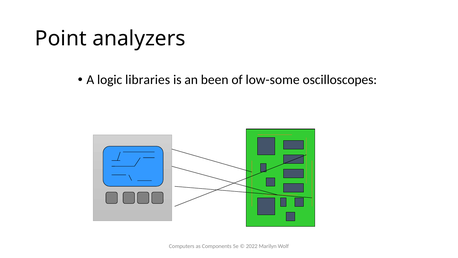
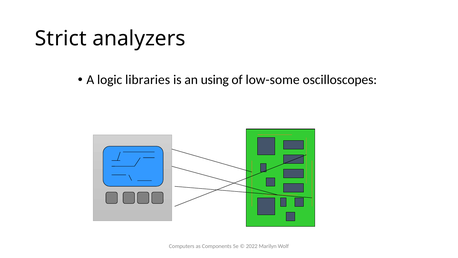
Point: Point -> Strict (61, 38)
been: been -> using (215, 80)
